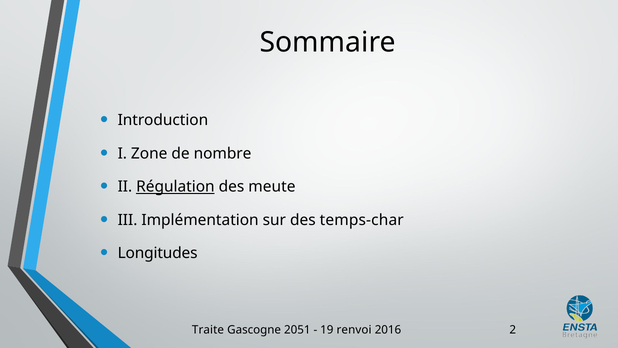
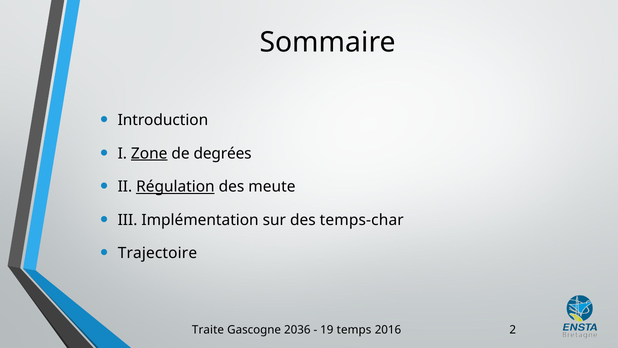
Zone underline: none -> present (149, 153)
nombre: nombre -> degrées (223, 153)
Longitudes: Longitudes -> Trajectoire (157, 253)
2051: 2051 -> 2036 (297, 329)
renvoi: renvoi -> temps (354, 329)
